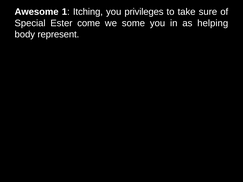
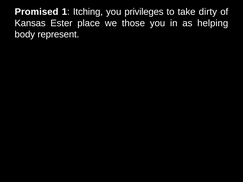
Awesome: Awesome -> Promised (37, 12)
sure: sure -> dirty (208, 12)
Special: Special -> Kansas (30, 23)
come: come -> place (89, 23)
some: some -> those (133, 23)
